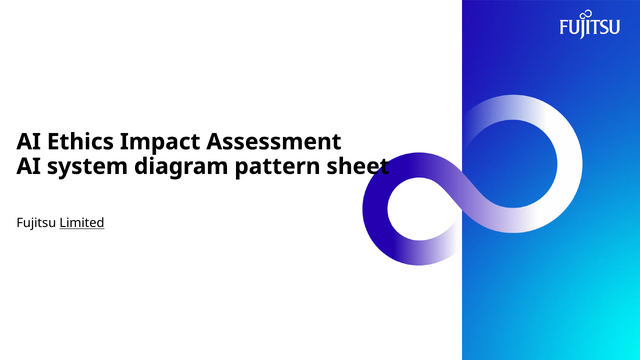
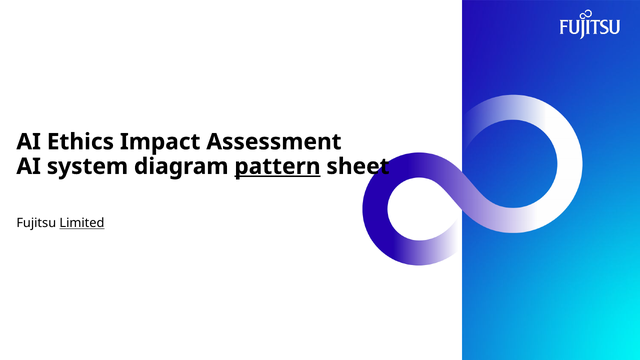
pattern underline: none -> present (277, 166)
